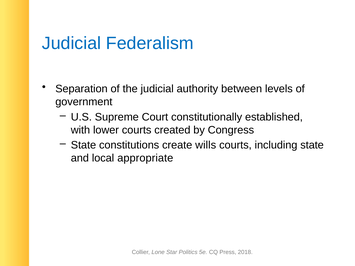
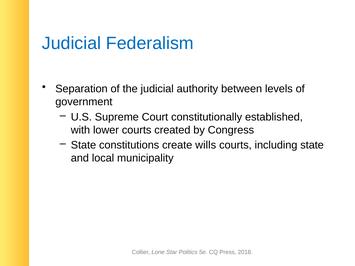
appropriate: appropriate -> municipality (145, 158)
